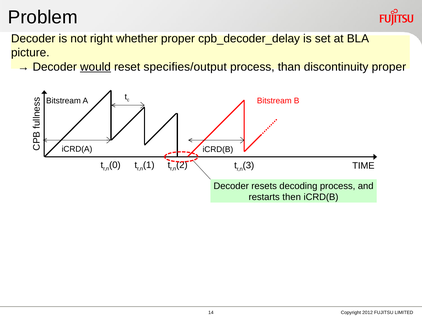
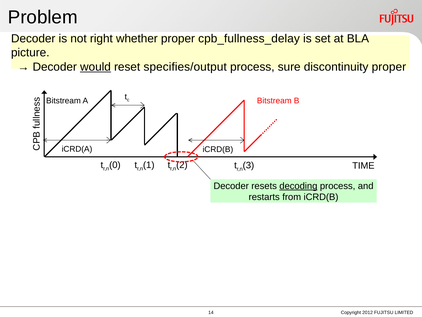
cpb_decoder_delay: cpb_decoder_delay -> cpb_fullness_delay (249, 39)
than: than -> sure (289, 67)
decoding underline: none -> present (298, 186)
then: then -> from (292, 197)
